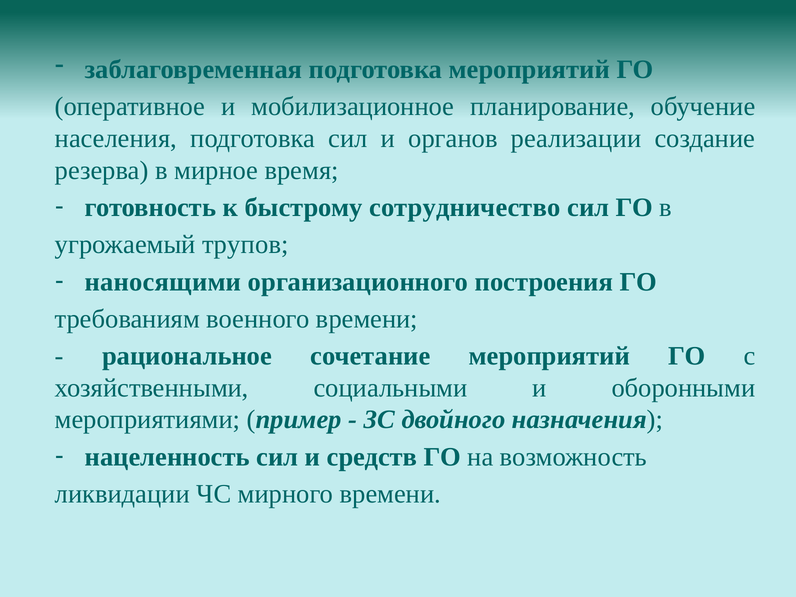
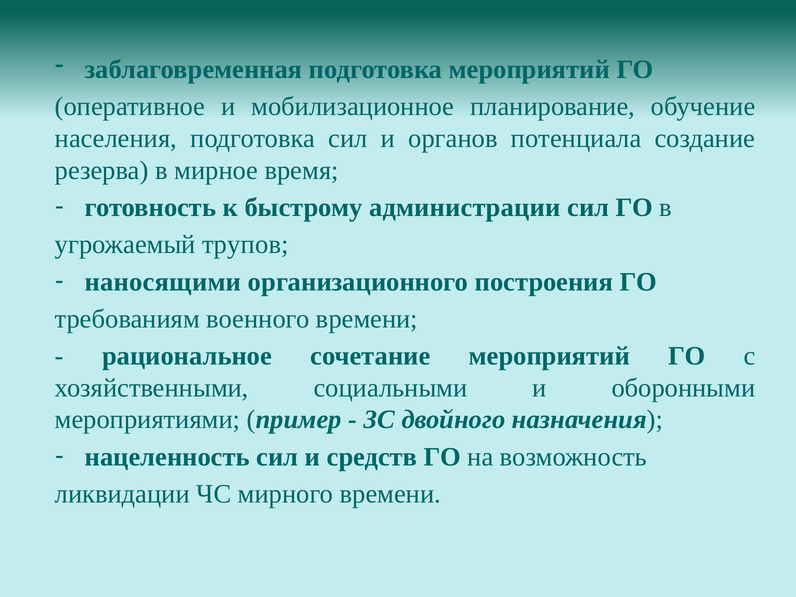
реализации: реализации -> потенциала (576, 139)
сотрудничество: сотрудничество -> администрации (465, 207)
